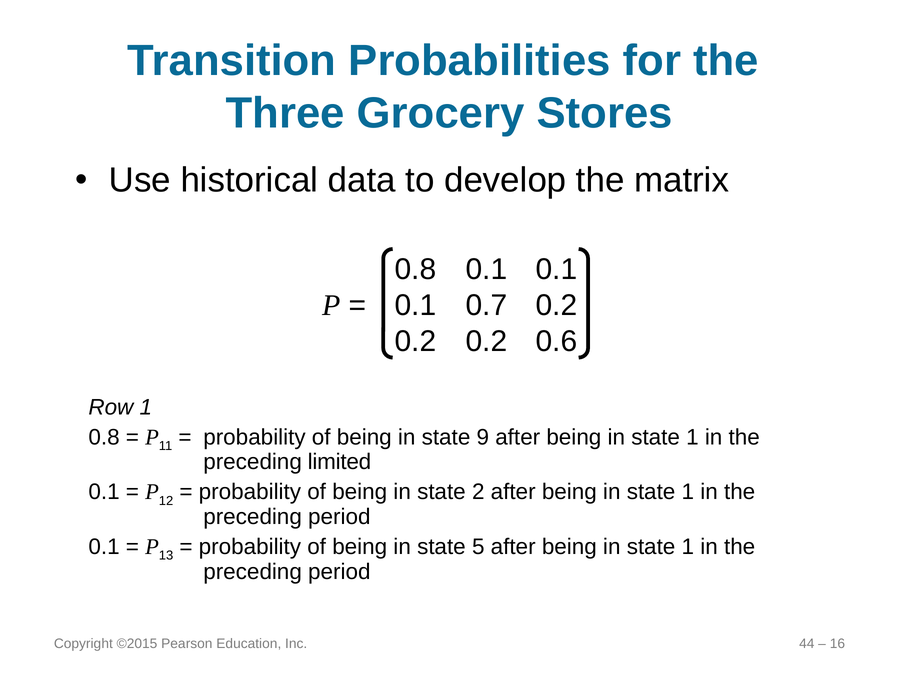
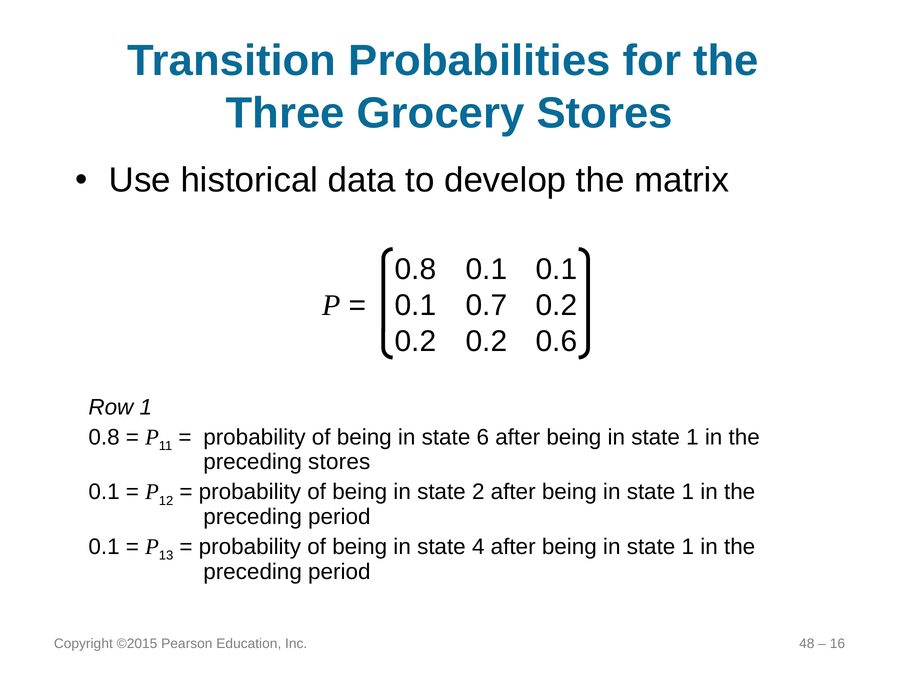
9: 9 -> 6 (483, 437)
preceding limited: limited -> stores (339, 462)
5: 5 -> 4 (478, 547)
44: 44 -> 48 (807, 644)
